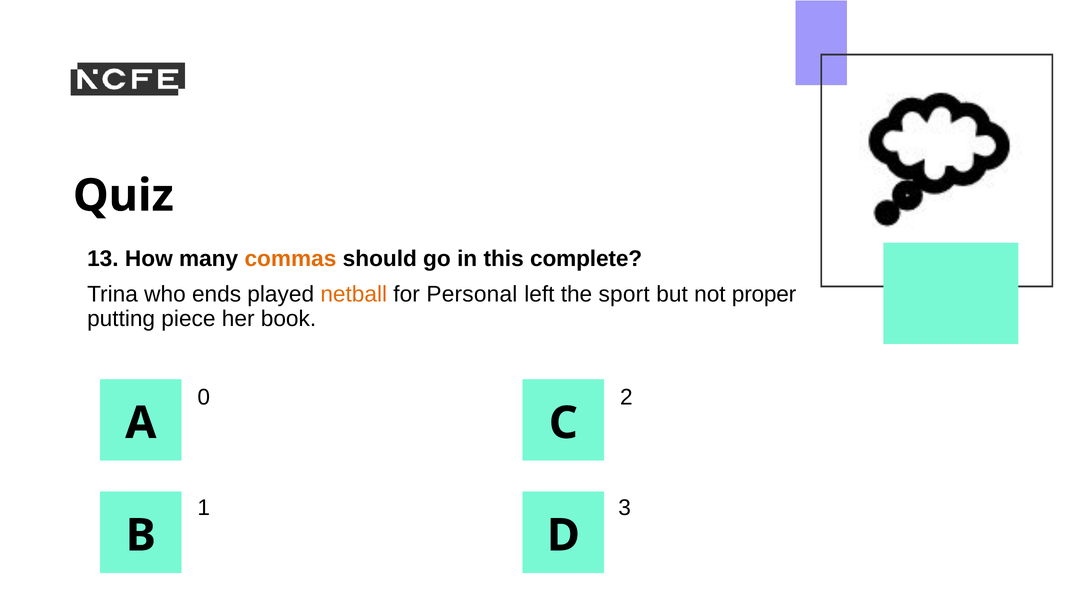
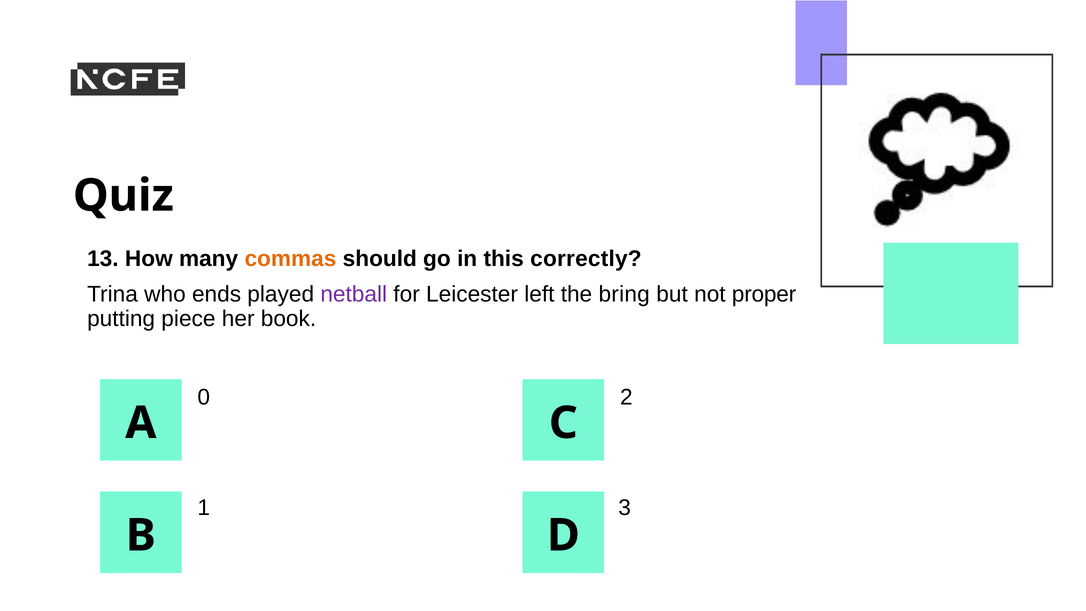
complete: complete -> correctly (586, 259)
netball colour: orange -> purple (354, 294)
Personal: Personal -> Leicester (472, 294)
sport: sport -> bring (624, 294)
